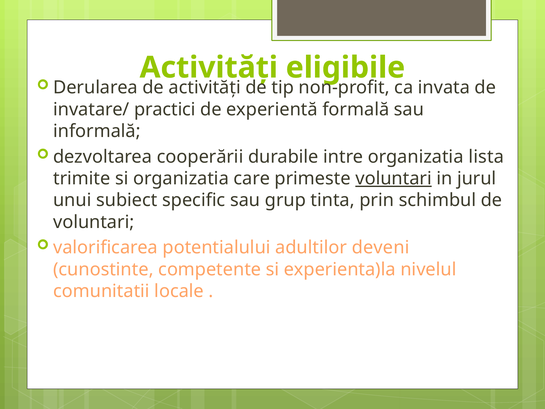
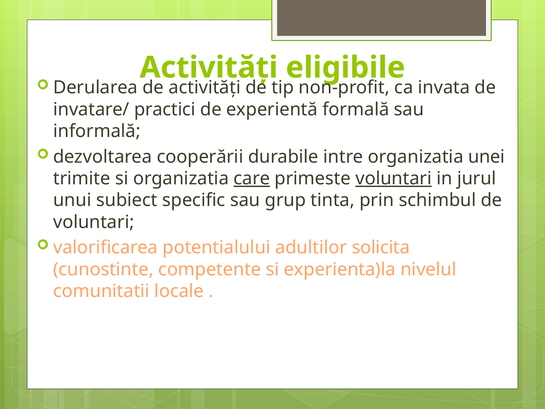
lista: lista -> unei (487, 157)
care underline: none -> present (252, 178)
deveni: deveni -> solicita (381, 247)
